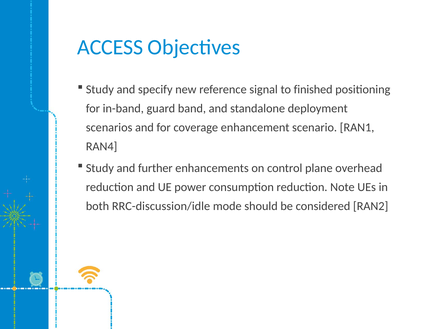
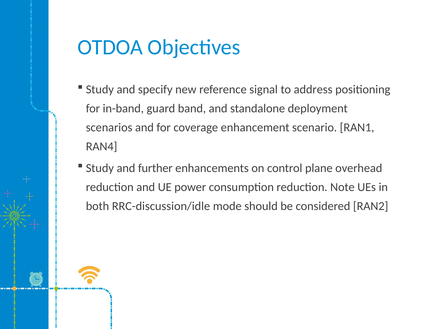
ACCESS: ACCESS -> OTDOA (110, 47)
finished: finished -> address (313, 90)
